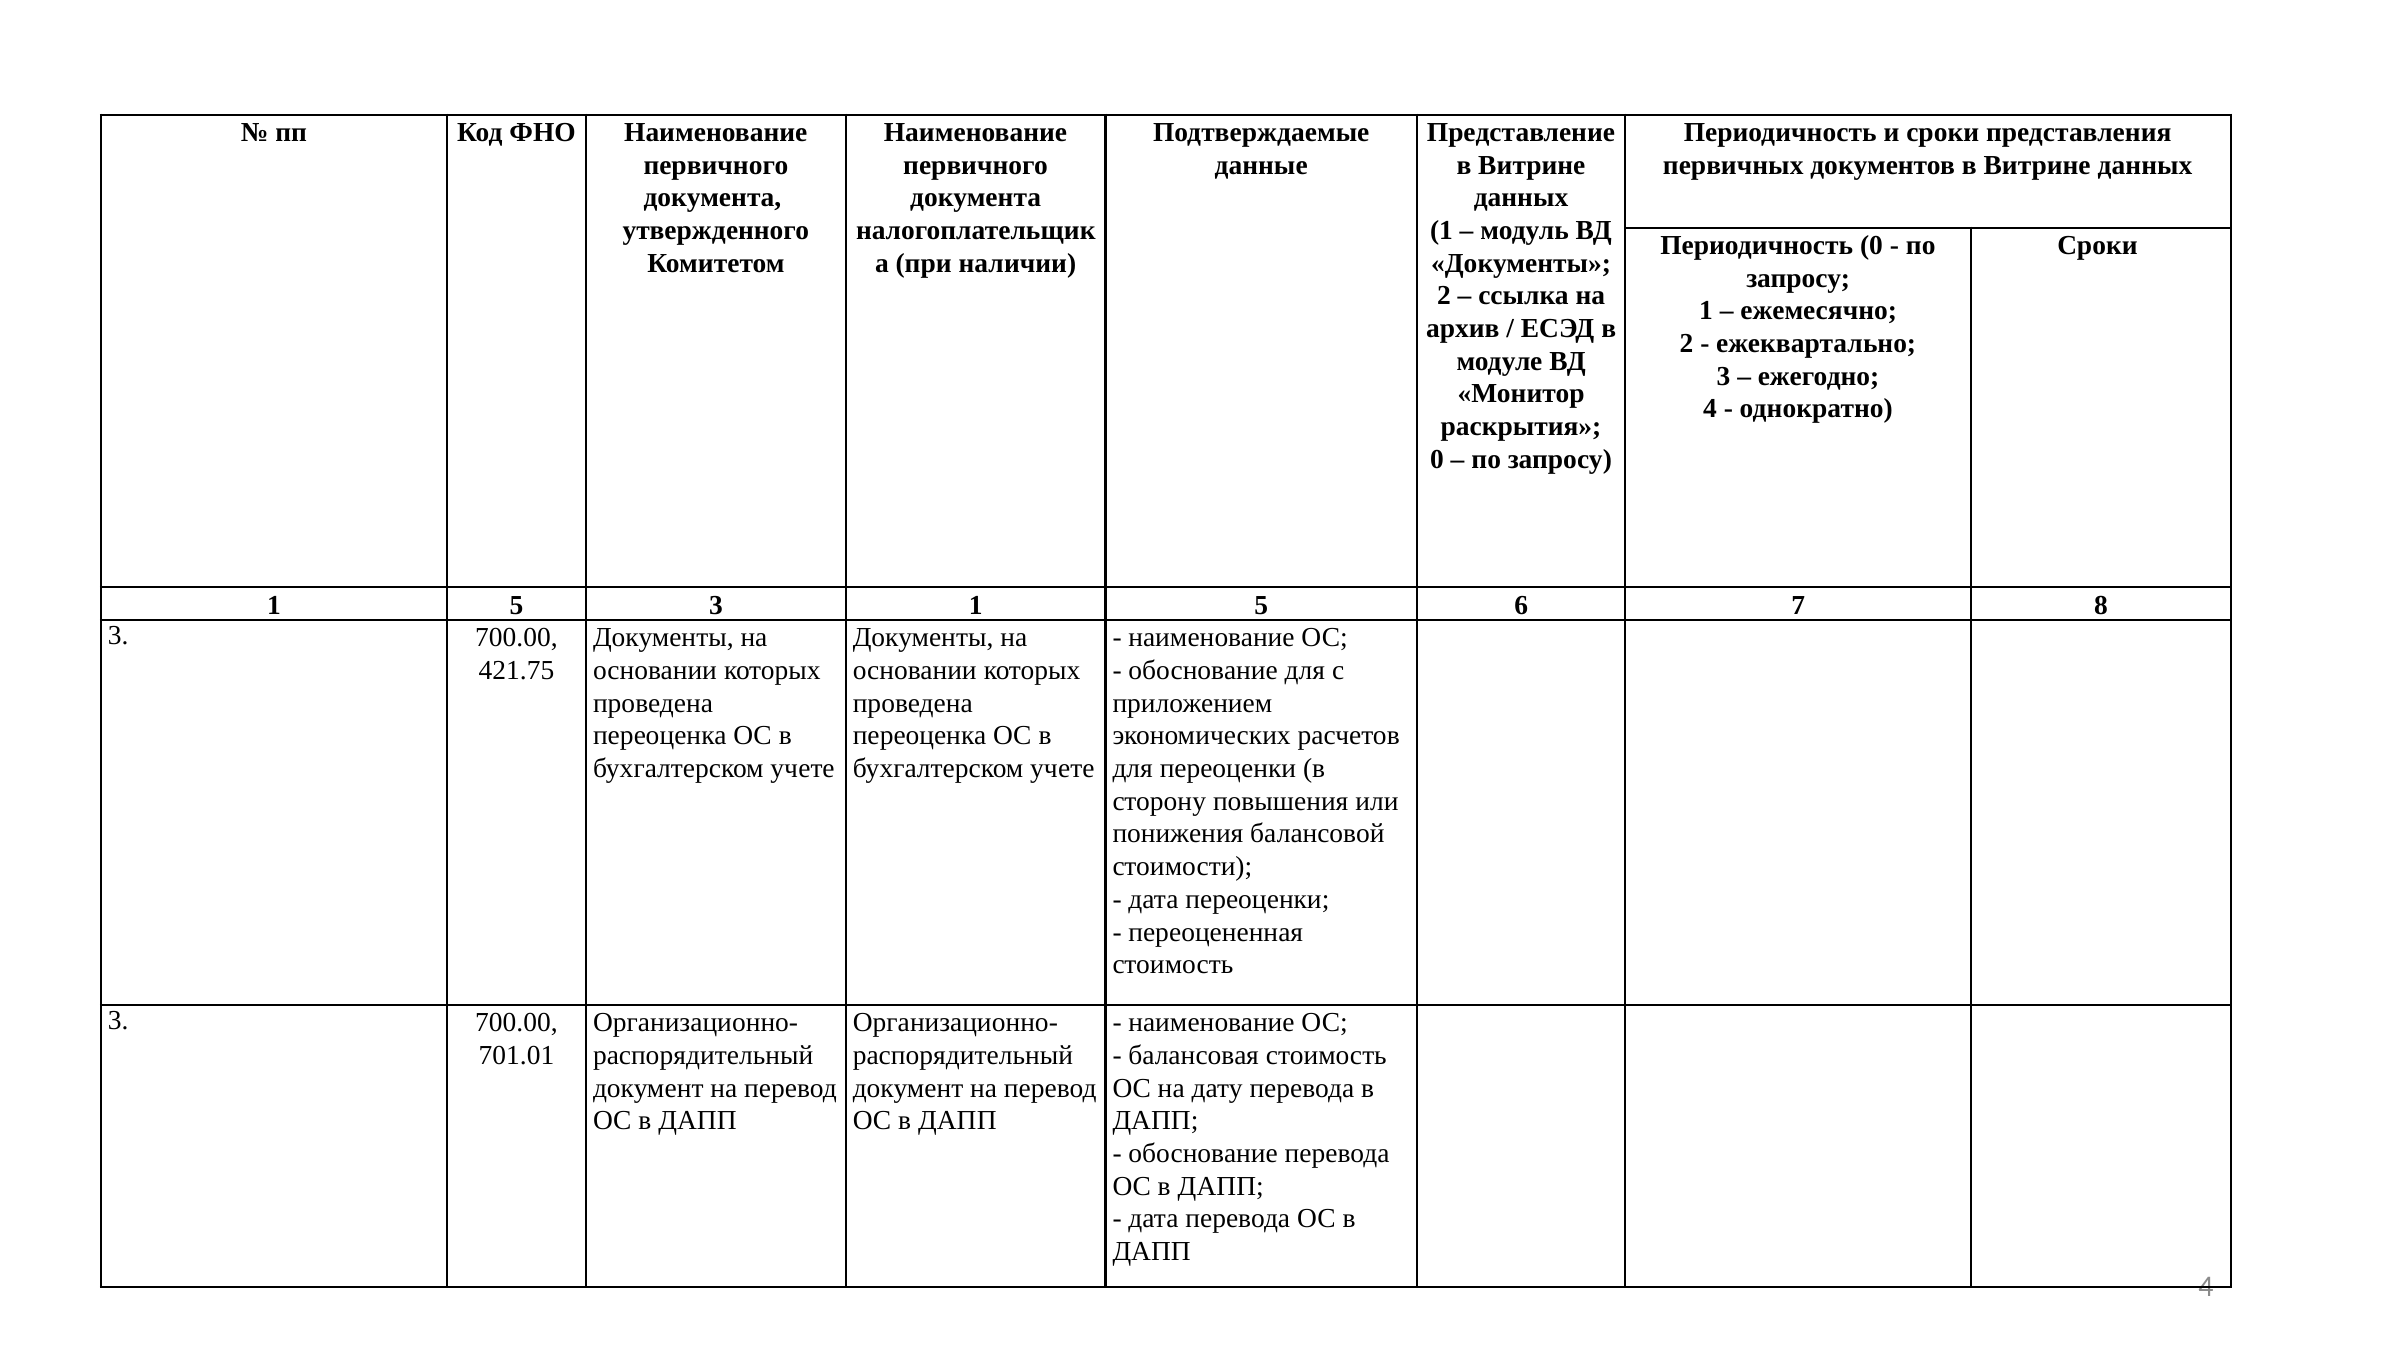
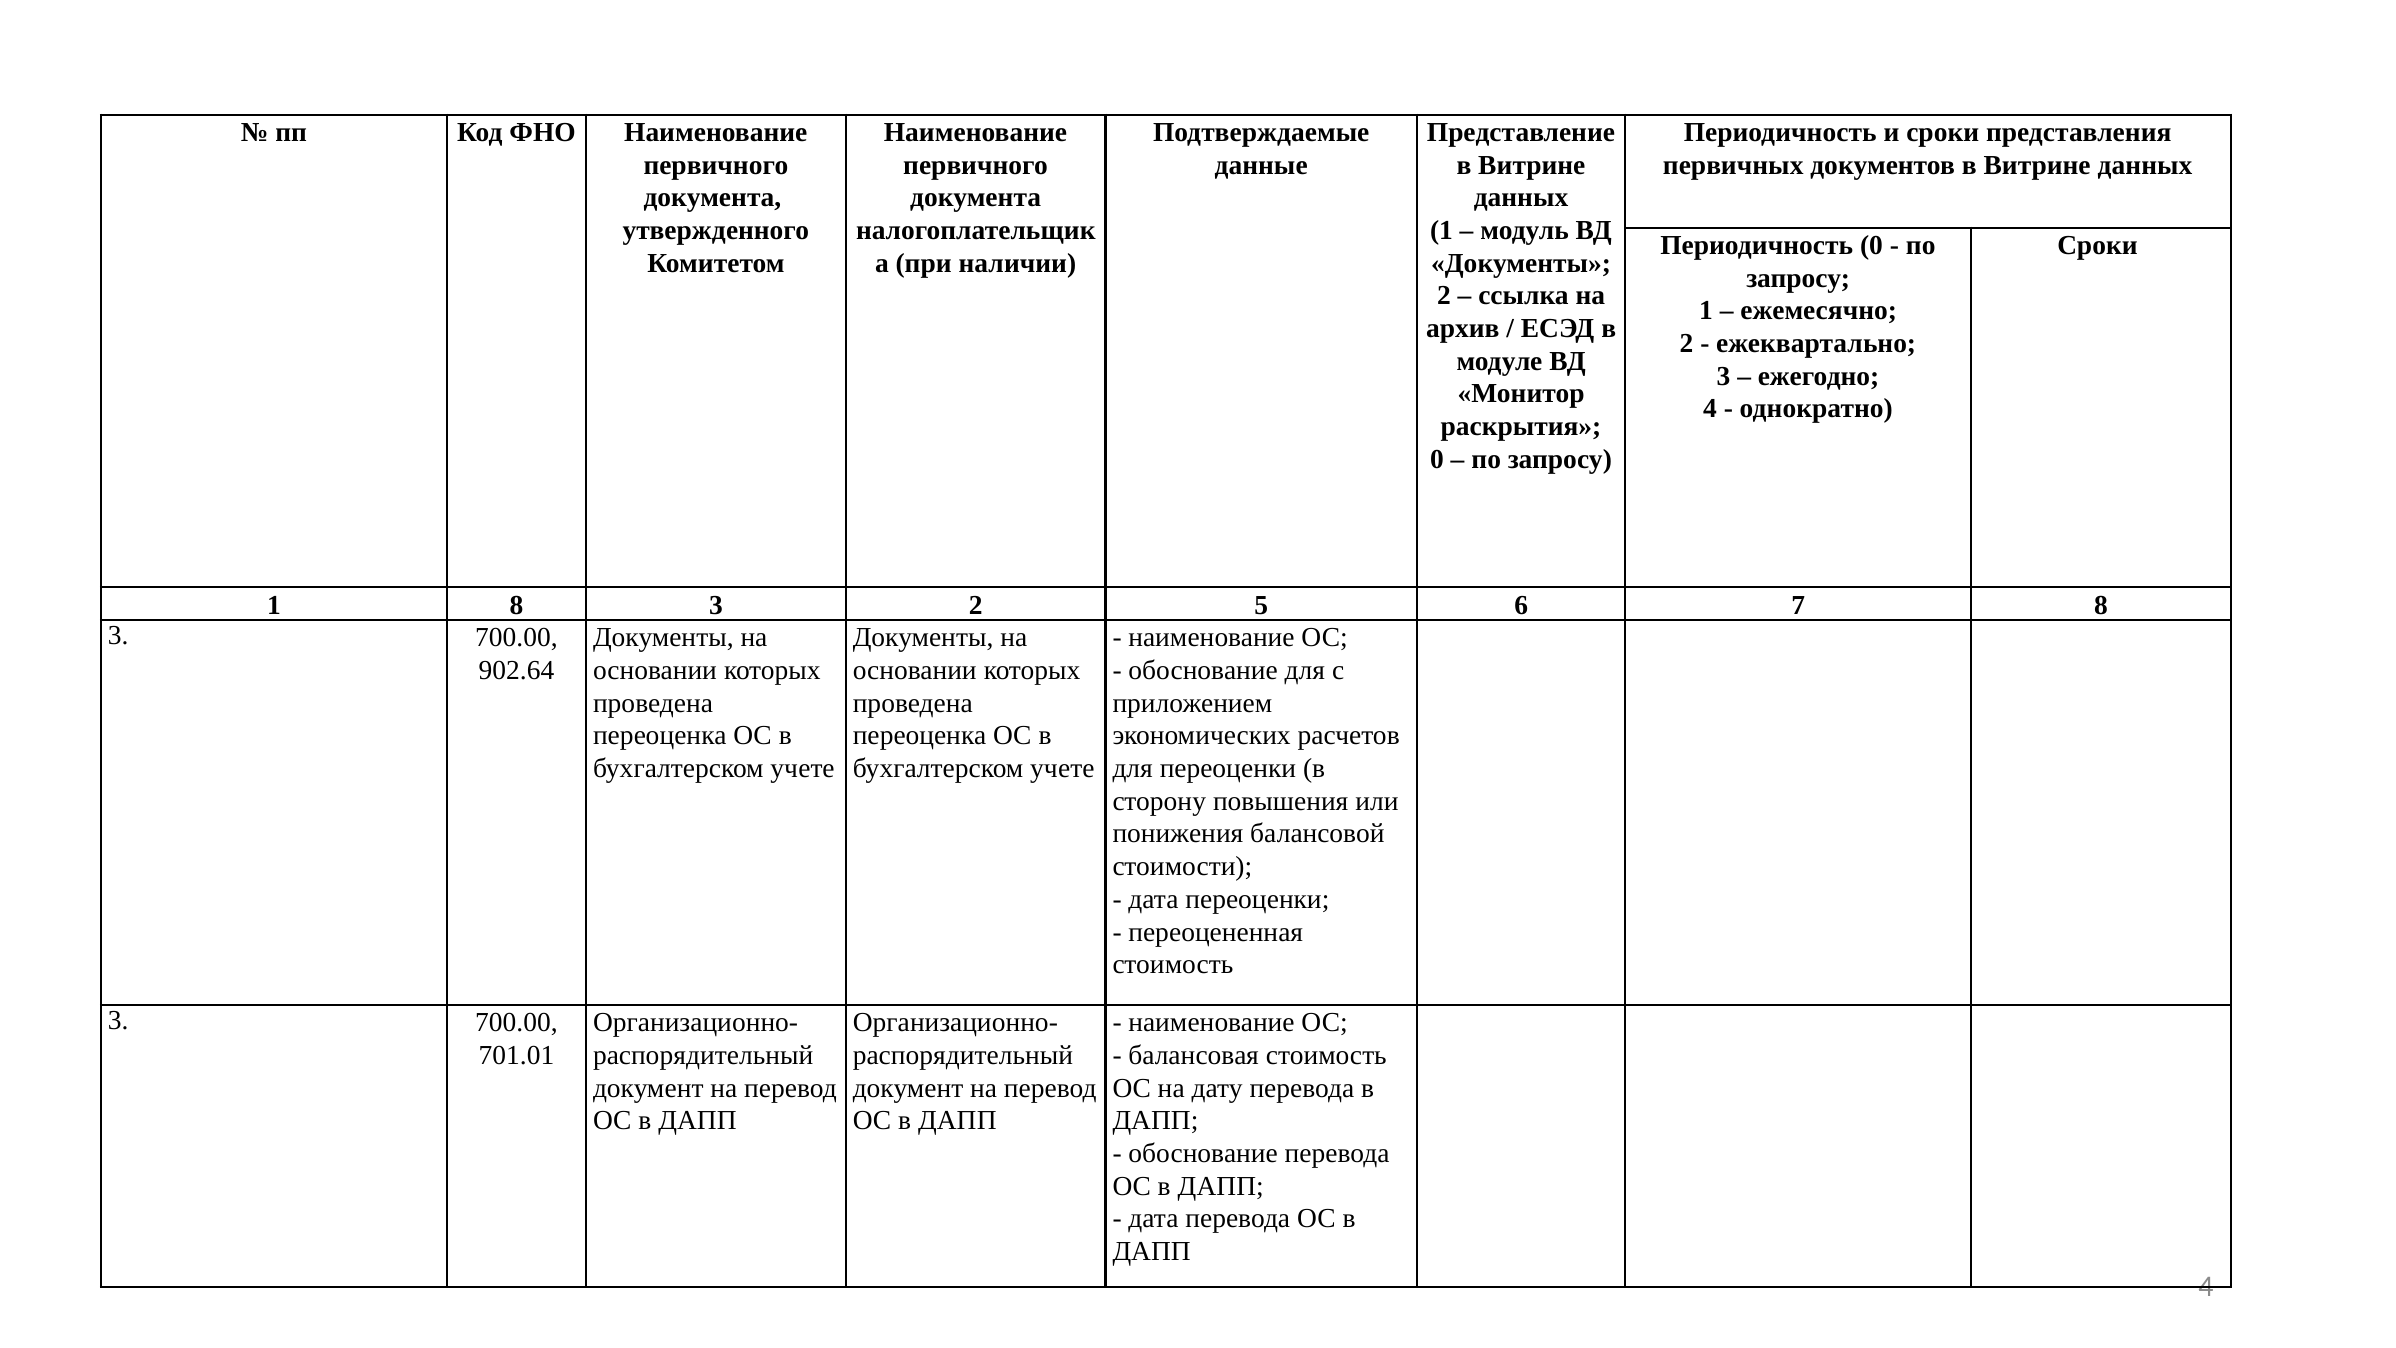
5: 5 -> 8 (516, 605)
3 1: 1 -> 2 (976, 605)
421.75: 421.75 -> 902.64 (516, 670)
